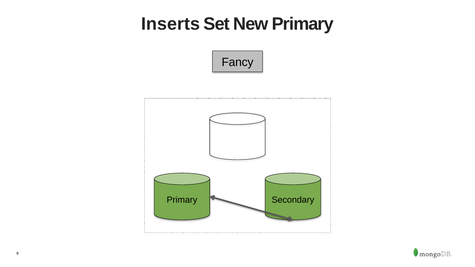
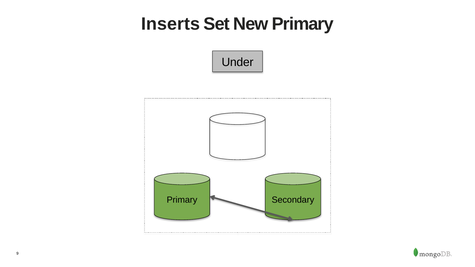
Fancy: Fancy -> Under (238, 62)
